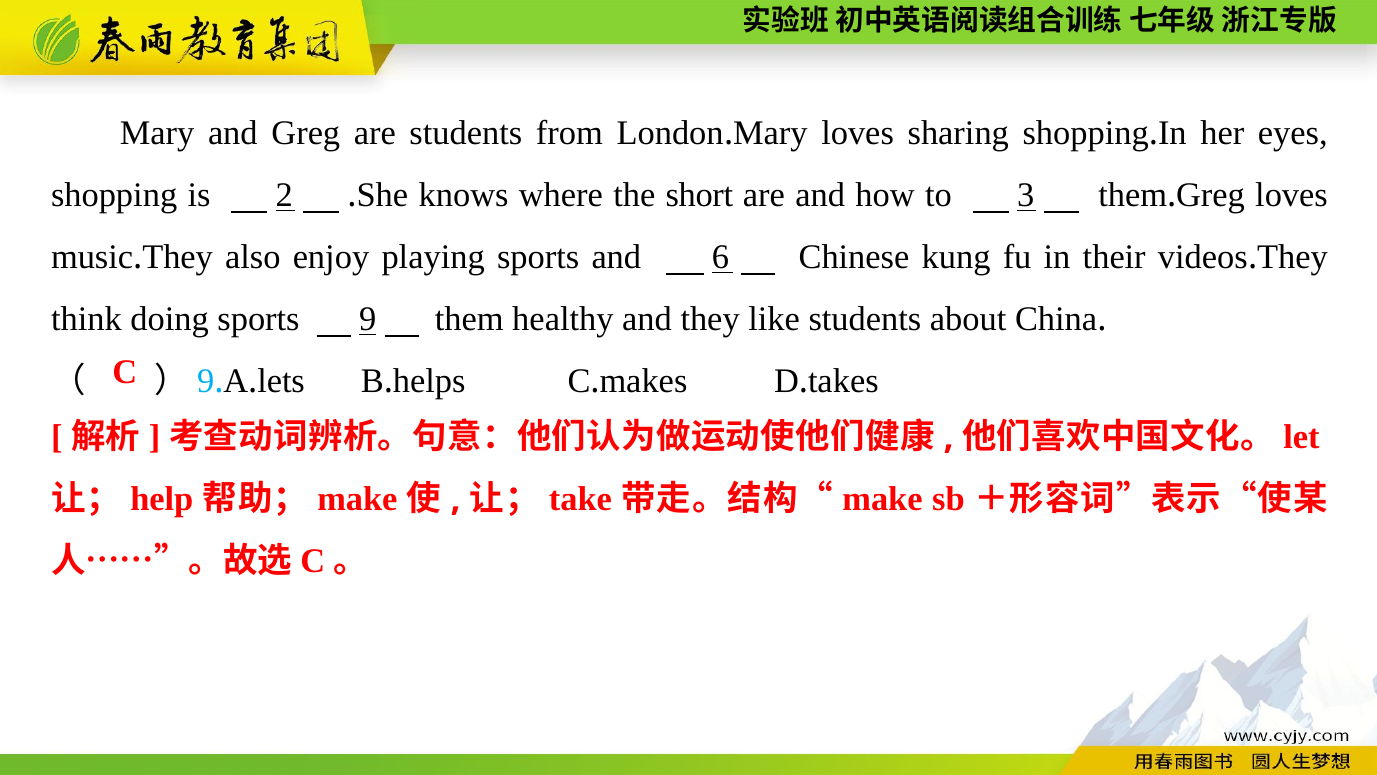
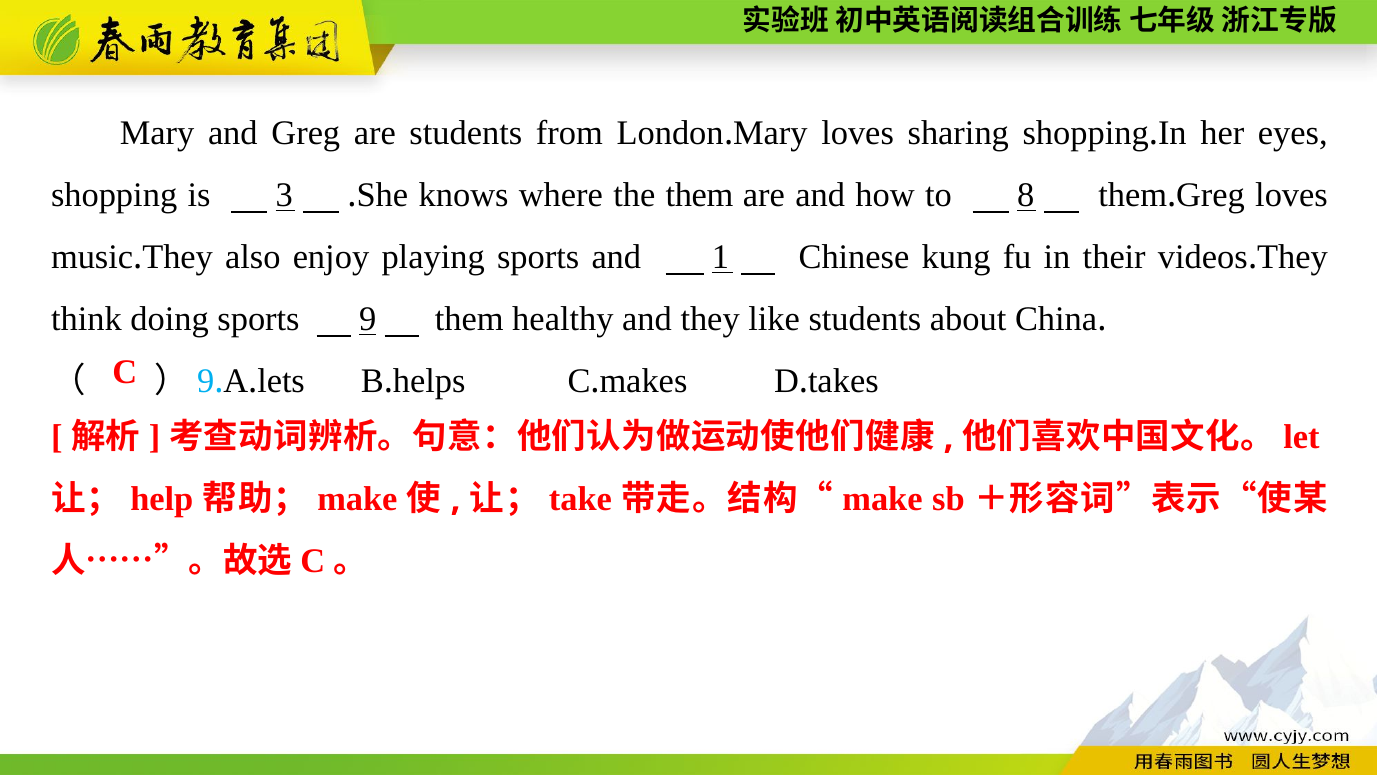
2: 2 -> 3 (284, 195)
the short: short -> them (699, 195)
3: 3 -> 8 (1026, 195)
6: 6 -> 1 (721, 257)
